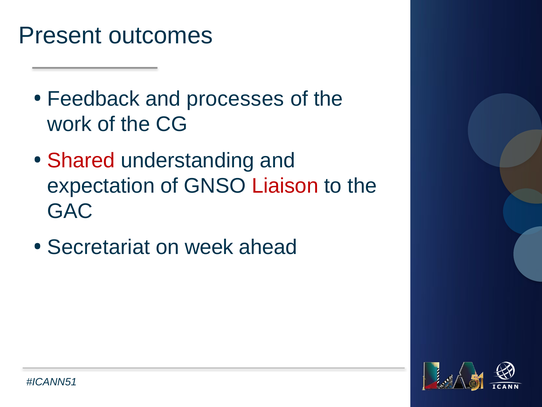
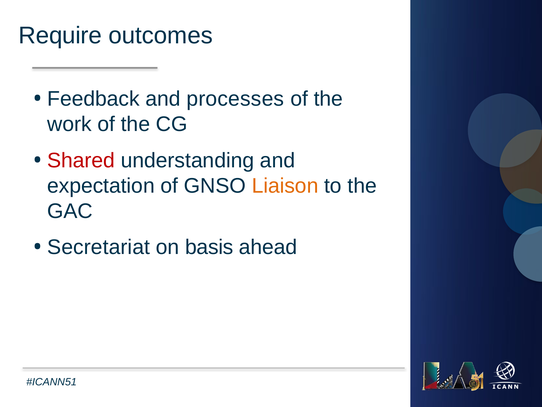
Present: Present -> Require (60, 35)
Liaison colour: red -> orange (285, 185)
week: week -> basis (209, 247)
